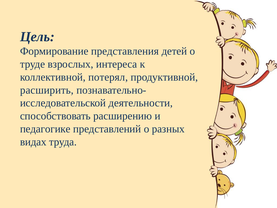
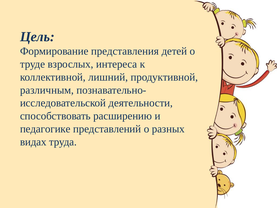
потерял: потерял -> лишний (108, 77)
расширить: расширить -> различным (47, 90)
